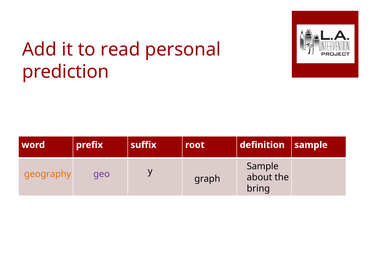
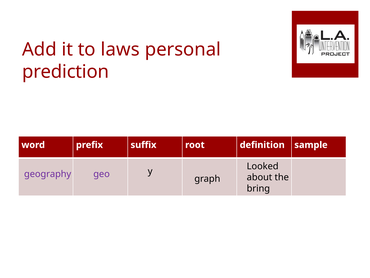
read: read -> laws (120, 49)
Sample: Sample -> Looked (263, 166)
geography colour: orange -> purple (48, 174)
